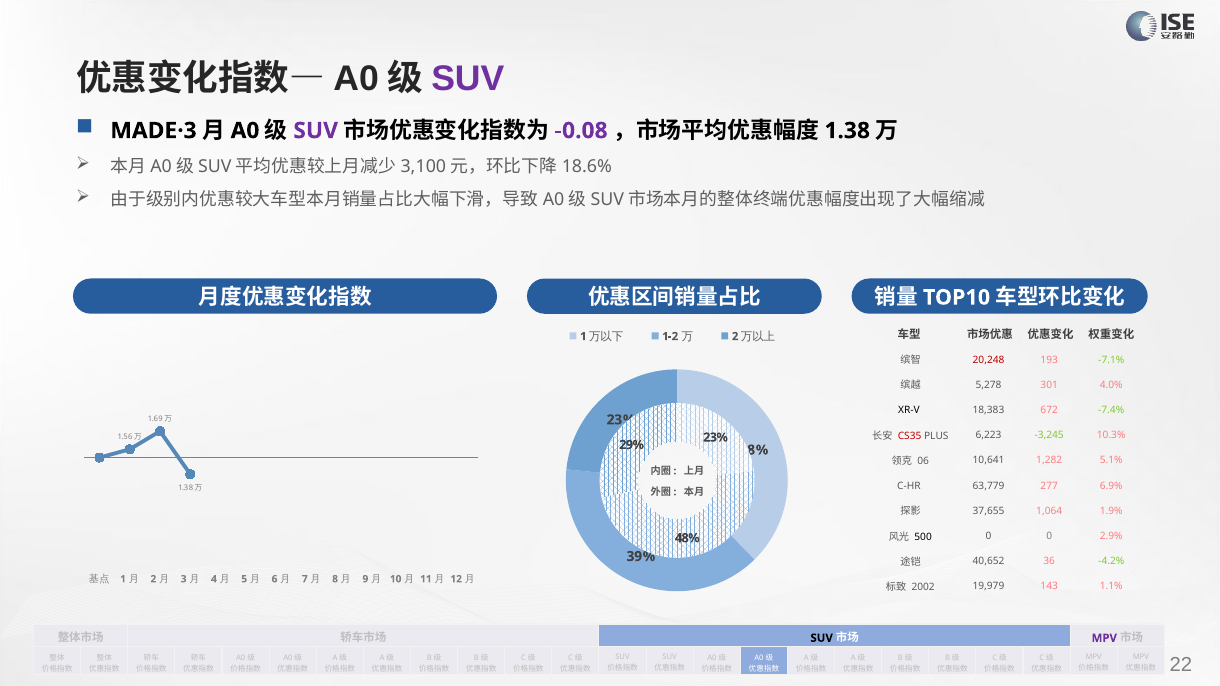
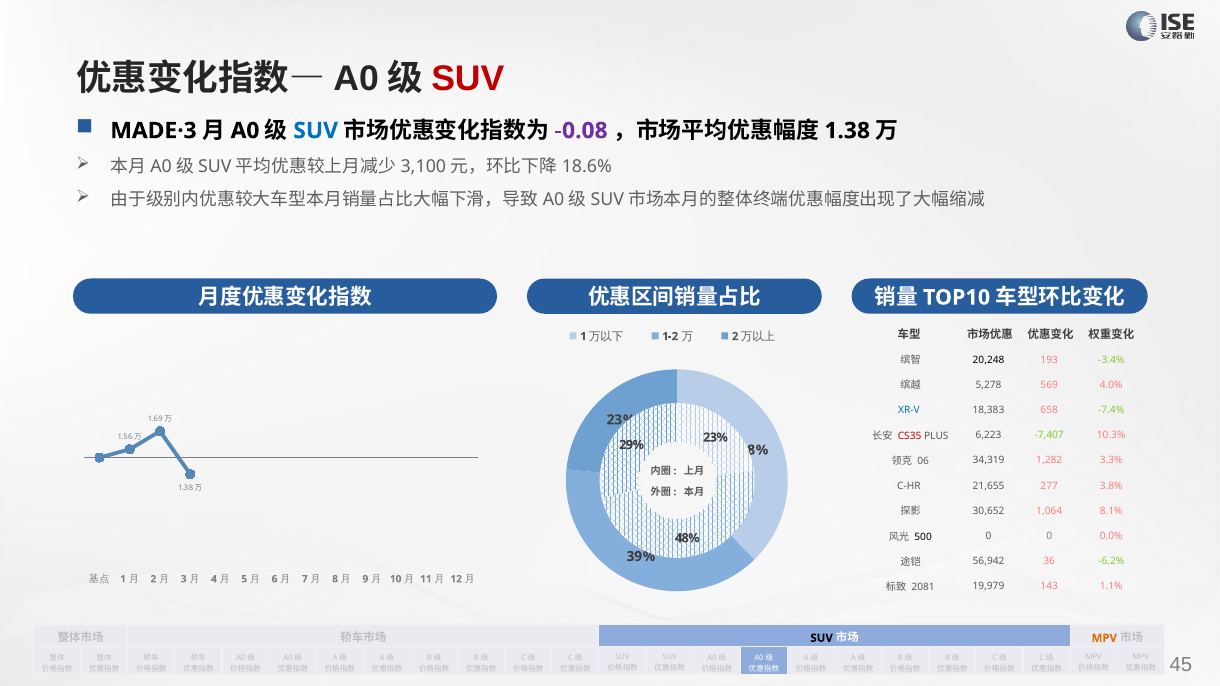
SUV colour: purple -> red (468, 79)
SUV colour: purple -> blue (316, 131)
20,248 colour: red -> black (989, 360)
-7.1%: -7.1% -> -3.4% (1111, 360)
301: 301 -> 569 (1049, 385)
XR-V colour: black -> blue (909, 410)
672: 672 -> 658 (1049, 410)
-3,245: -3,245 -> -7,407 (1049, 436)
10,641: 10,641 -> 34,319 (989, 461)
5.1%: 5.1% -> 3.3% (1111, 461)
63,779: 63,779 -> 21,655 (989, 486)
6.9%: 6.9% -> 3.8% (1111, 486)
37,655: 37,655 -> 30,652 (989, 511)
1.9%: 1.9% -> 8.1% (1111, 511)
2.9%: 2.9% -> 0.0% (1111, 536)
40,652: 40,652 -> 56,942 (989, 562)
-4.2%: -4.2% -> -6.2% (1111, 562)
2002: 2002 -> 2081 (923, 587)
MPV colour: purple -> orange (1104, 638)
22: 22 -> 45 (1181, 665)
